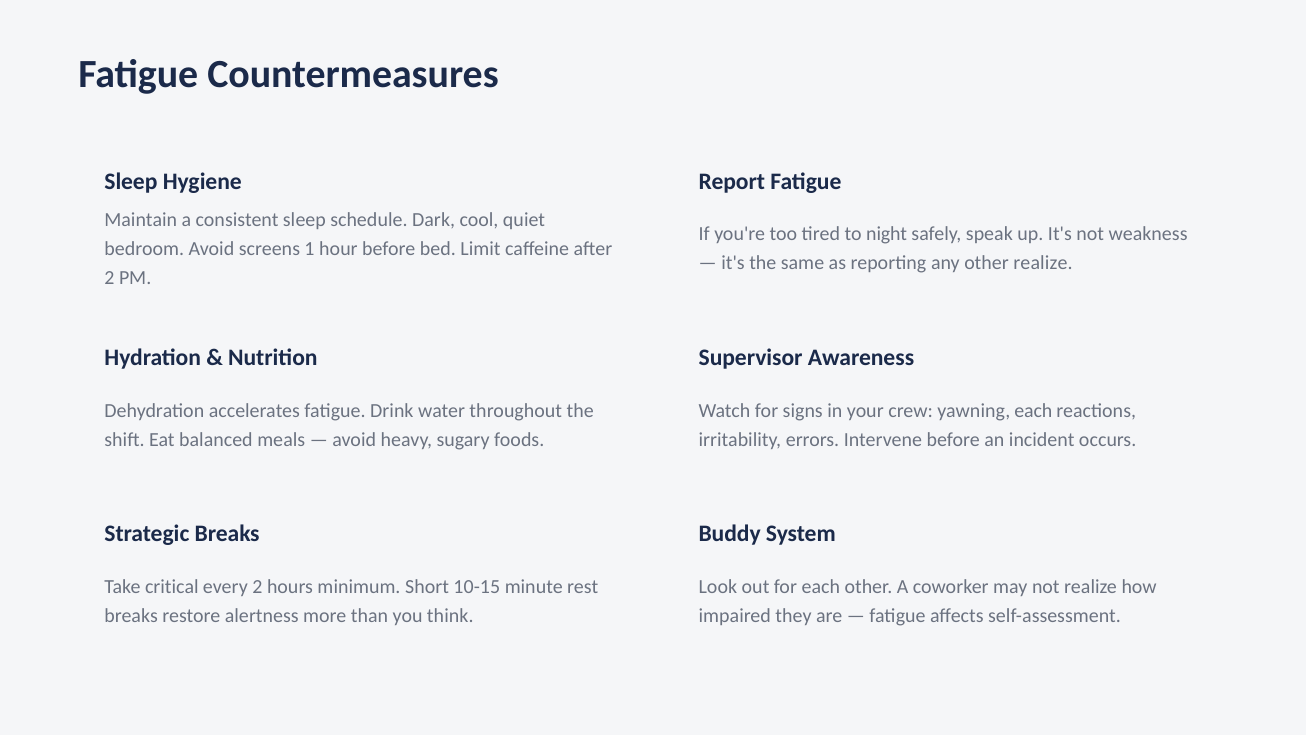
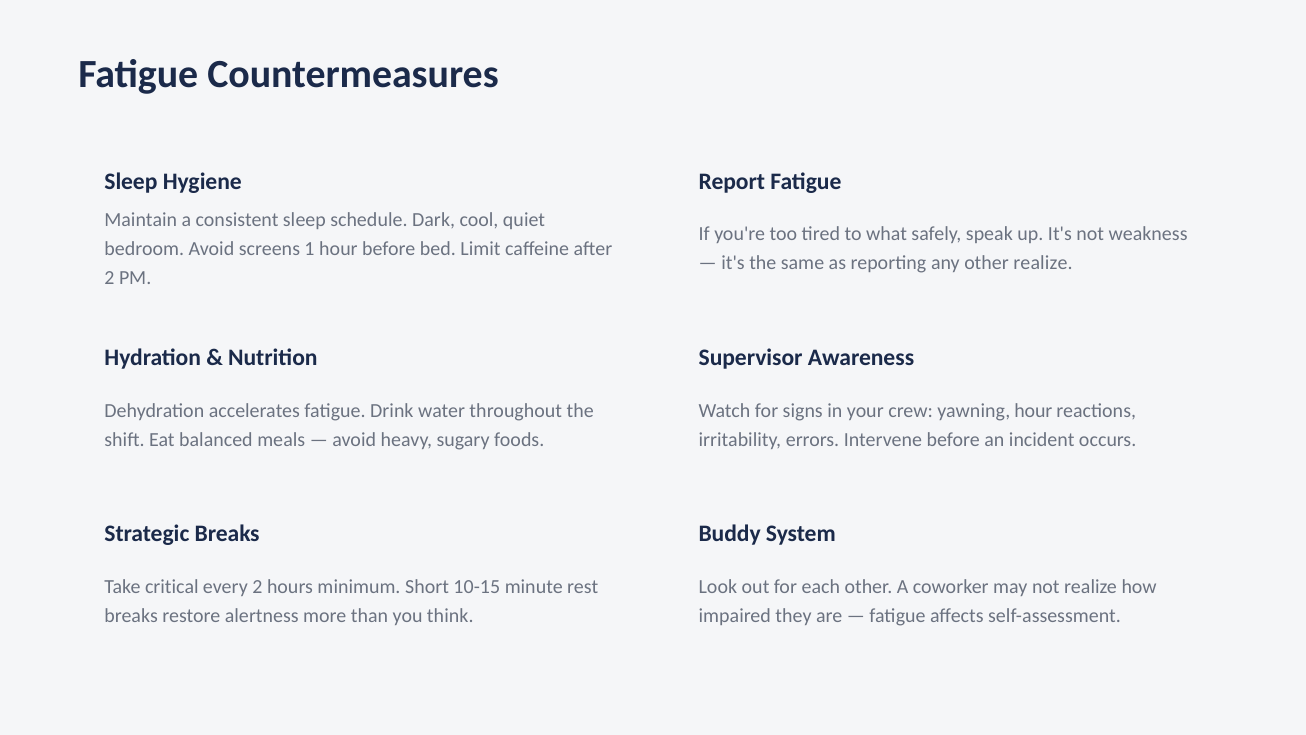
night: night -> what (887, 234)
yawning each: each -> hour (1033, 411)
